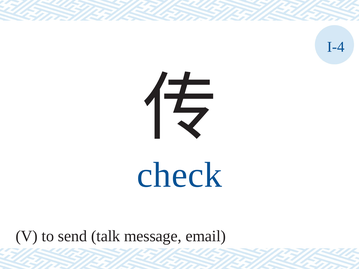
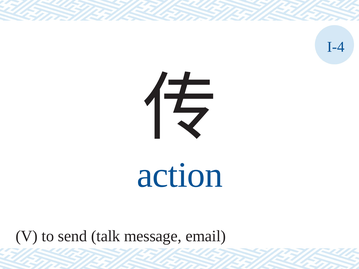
check: check -> action (180, 175)
